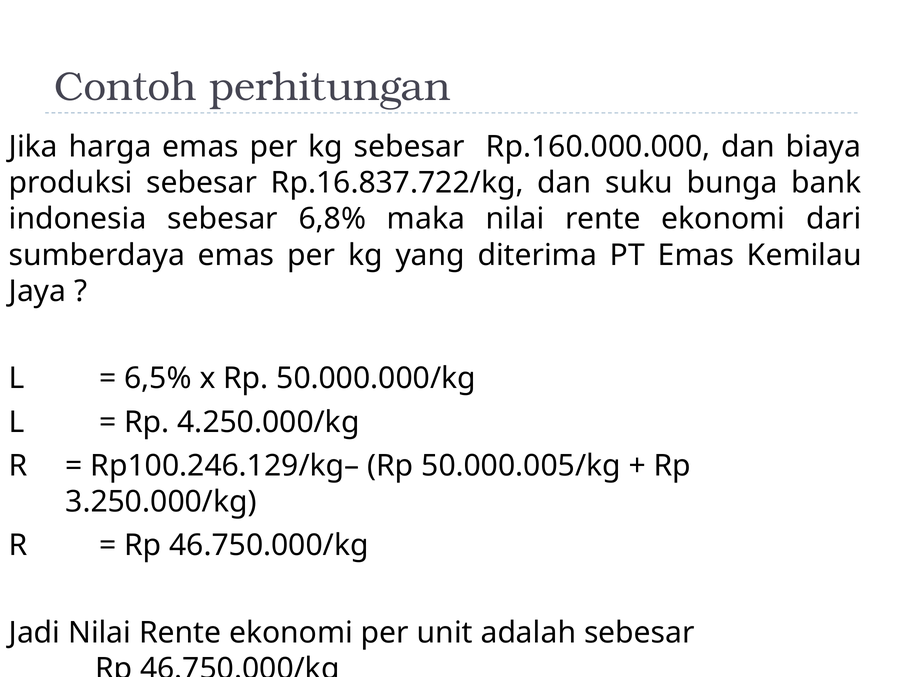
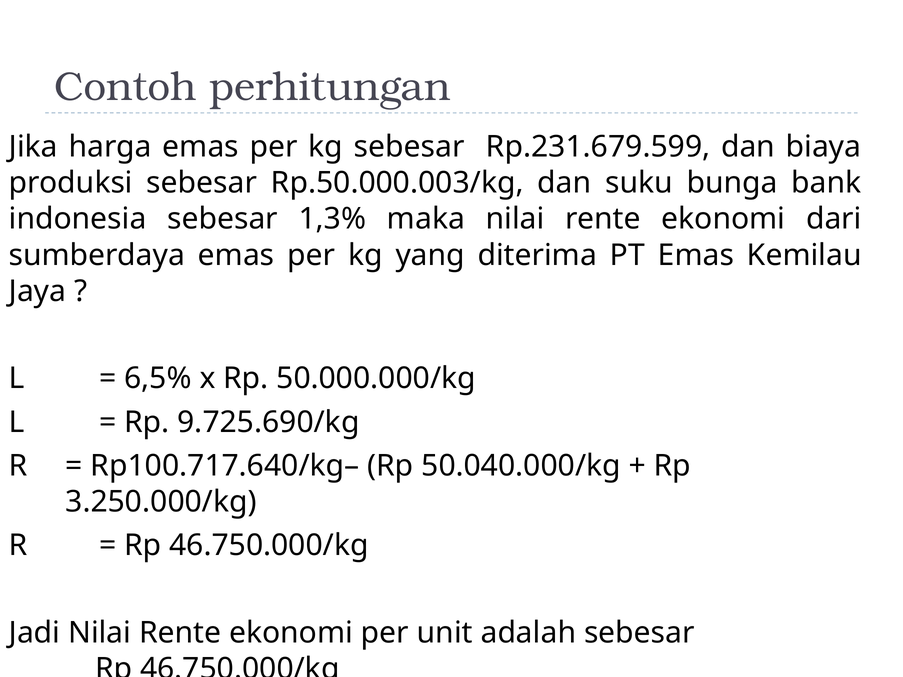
Rp.160.000.000: Rp.160.000.000 -> Rp.231.679.599 (598, 147)
Rp.16.837.722/kg: Rp.16.837.722/kg -> Rp.50.000.003/kg (397, 183)
6,8%: 6,8% -> 1,3% (332, 219)
4.250.000/kg: 4.250.000/kg -> 9.725.690/kg (268, 422)
Rp100.246.129/kg–: Rp100.246.129/kg– -> Rp100.717.640/kg– (225, 466)
50.000.005/kg: 50.000.005/kg -> 50.040.000/kg (521, 466)
